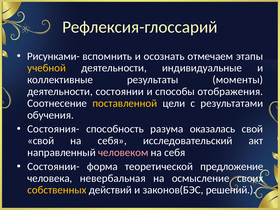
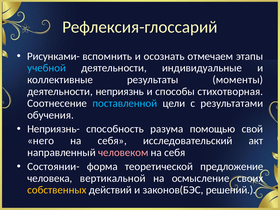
учебной colour: yellow -> light blue (47, 68)
состоянии: состоянии -> неприязнь (120, 92)
отображения: отображения -> стихотворная (230, 92)
поставленной colour: yellow -> light blue (125, 103)
Состояния-: Состояния- -> Неприязнь- (53, 129)
оказалась: оказалась -> помощью (213, 129)
свой: свой -> него (41, 141)
невербальная: невербальная -> вертикальной (113, 178)
